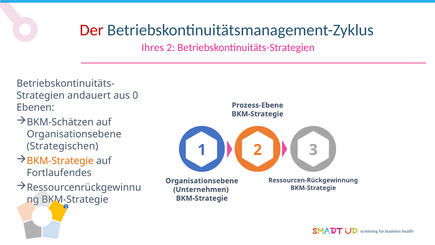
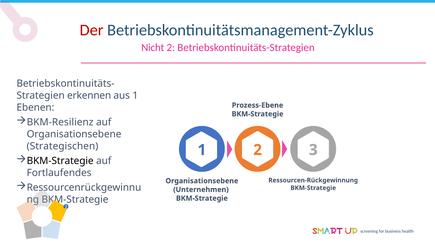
Ihres: Ihres -> Nicht (153, 47)
andauert: andauert -> erkennen (89, 95)
aus 0: 0 -> 1 (135, 95)
BKM-Schätzen: BKM-Schätzen -> BKM-Resilienz (60, 122)
BKM-Strategie colour: orange -> black (60, 161)
